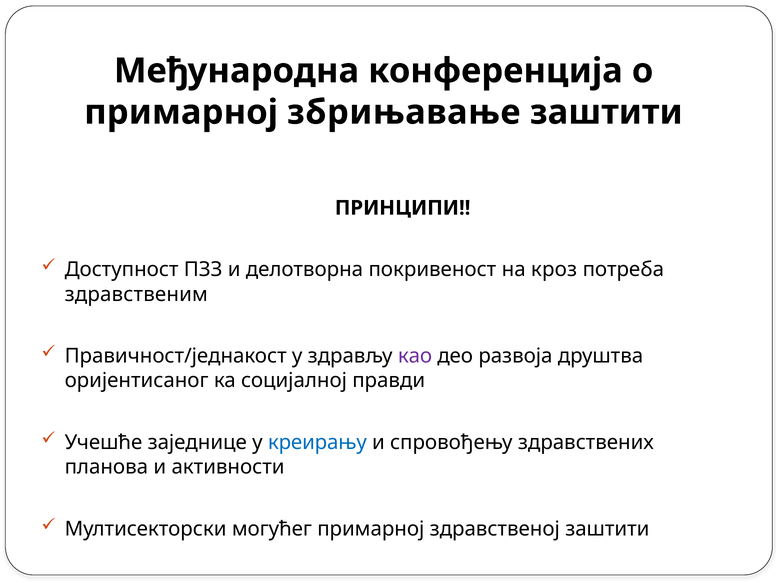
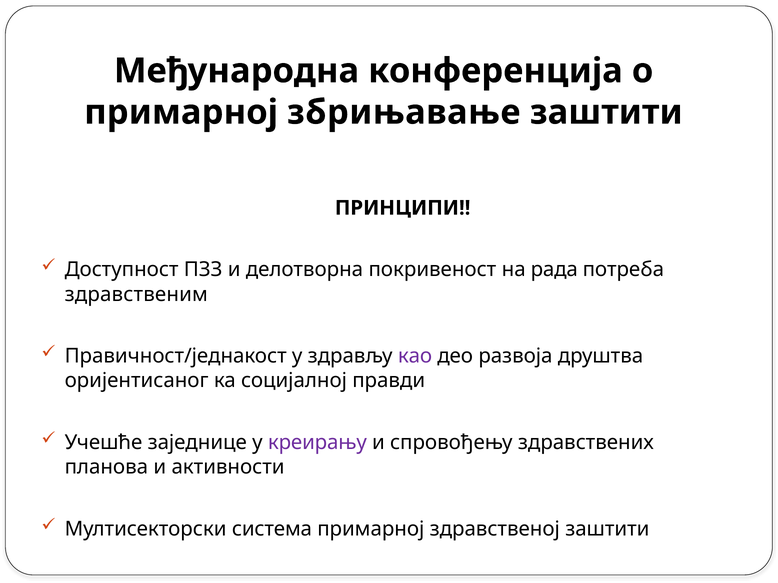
кроз: кроз -> рада (554, 270)
креирању colour: blue -> purple (317, 443)
могућег: могућег -> система (272, 529)
